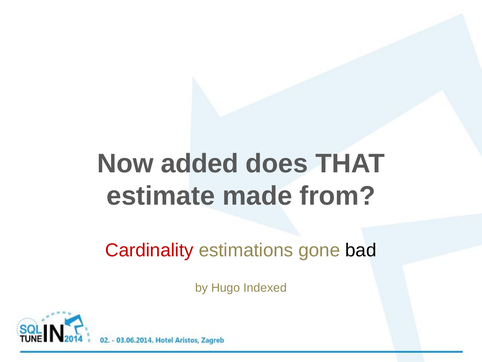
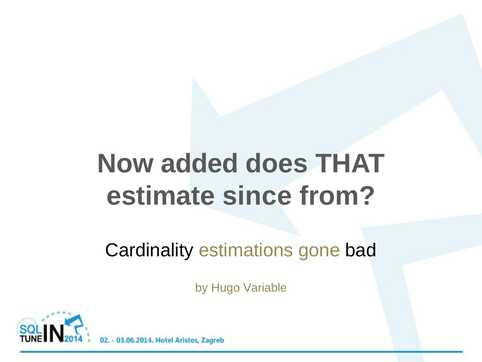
made: made -> since (257, 196)
Cardinality colour: red -> black (149, 250)
Indexed: Indexed -> Variable (265, 287)
